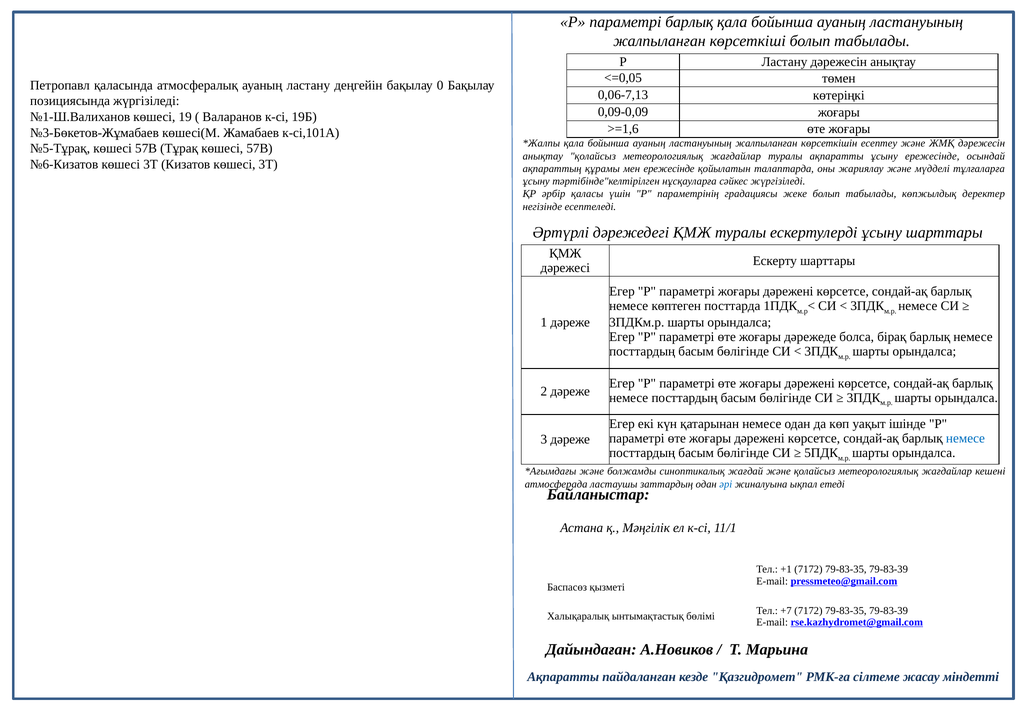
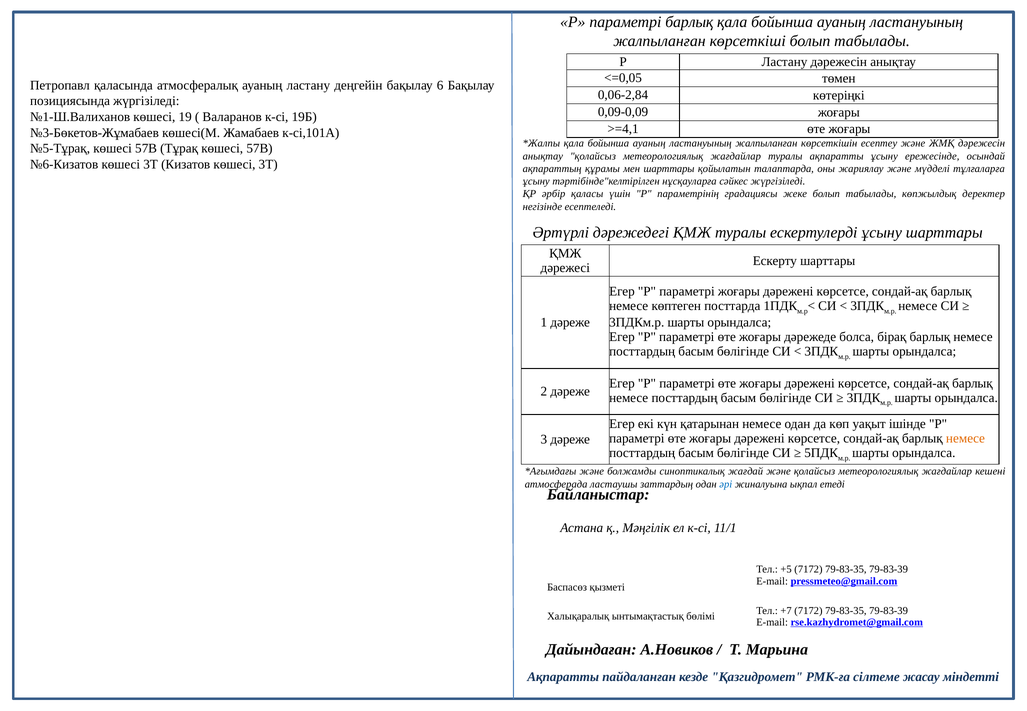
0: 0 -> 6 (440, 85)
0,06-7,13: 0,06-7,13 -> 0,06-2,84 (623, 95)
>=1,6: >=1,6 -> >=4,1 (623, 129)
мен ережесінде: ережесінде -> шарттары (669, 169)
немесе colour: blue -> orange (965, 438)
+1: +1 -> +5 (786, 570)
